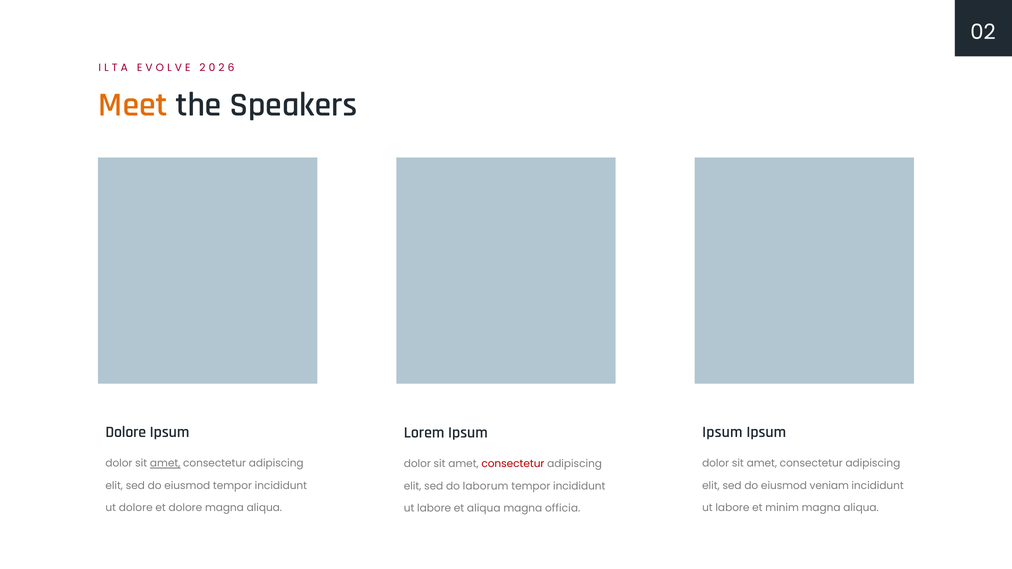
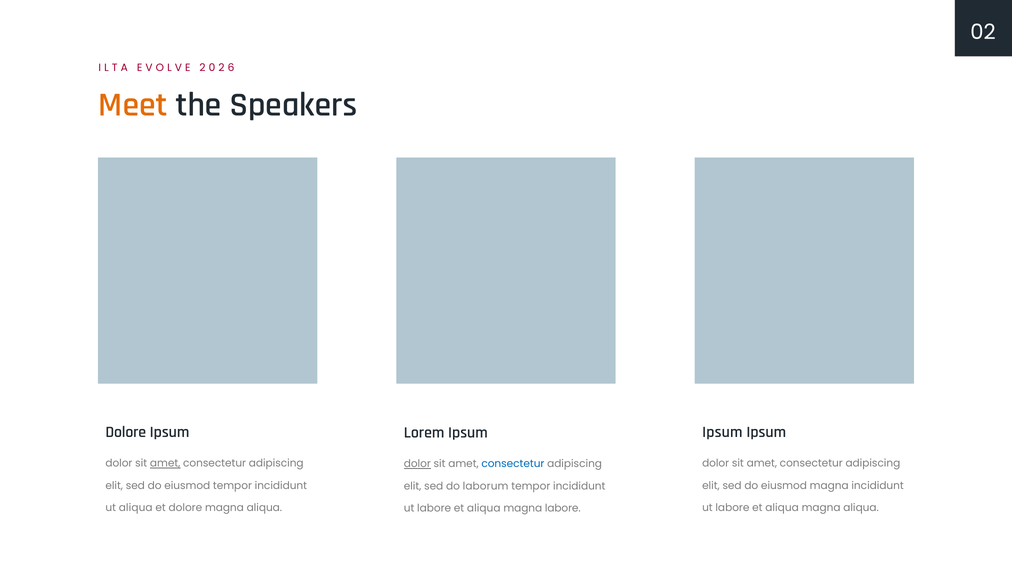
dolor underline: none -> present (417, 464)
consectetur colour: red -> blue (513, 464)
eiusmod veniam: veniam -> magna (829, 486)
ut dolore: dolore -> aliqua (136, 508)
minim: minim -> aliqua (782, 508)
magna officia: officia -> labore (563, 508)
